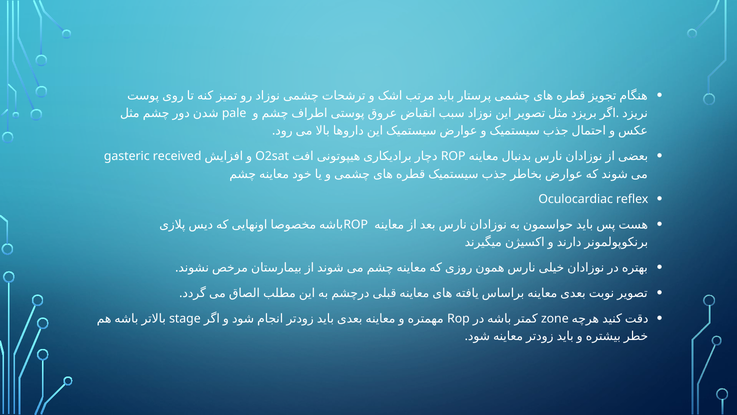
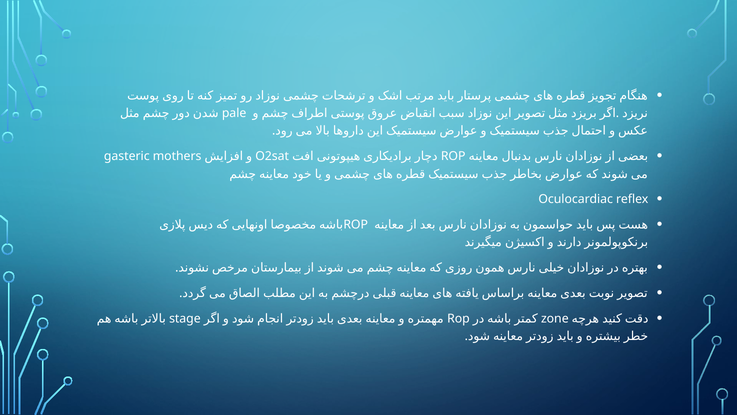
received: received -> mothers (177, 156)
